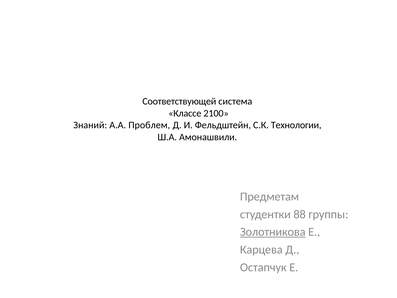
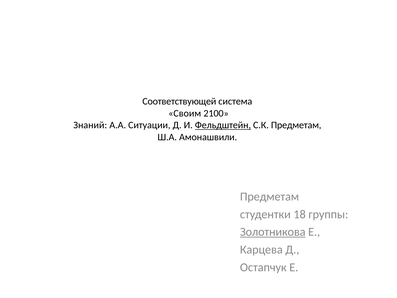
Классе: Классе -> Своим (185, 113)
Проблем: Проблем -> Ситуации (149, 125)
Фельдштейн underline: none -> present (223, 125)
С.К Технологии: Технологии -> Предметам (296, 125)
88: 88 -> 18 (300, 214)
